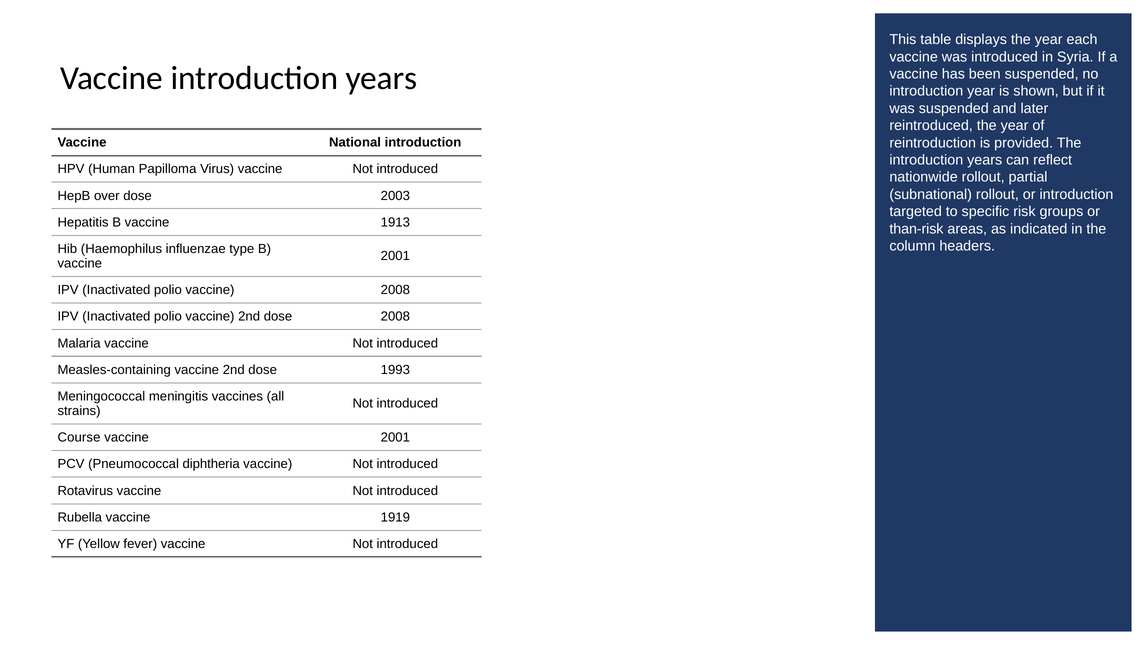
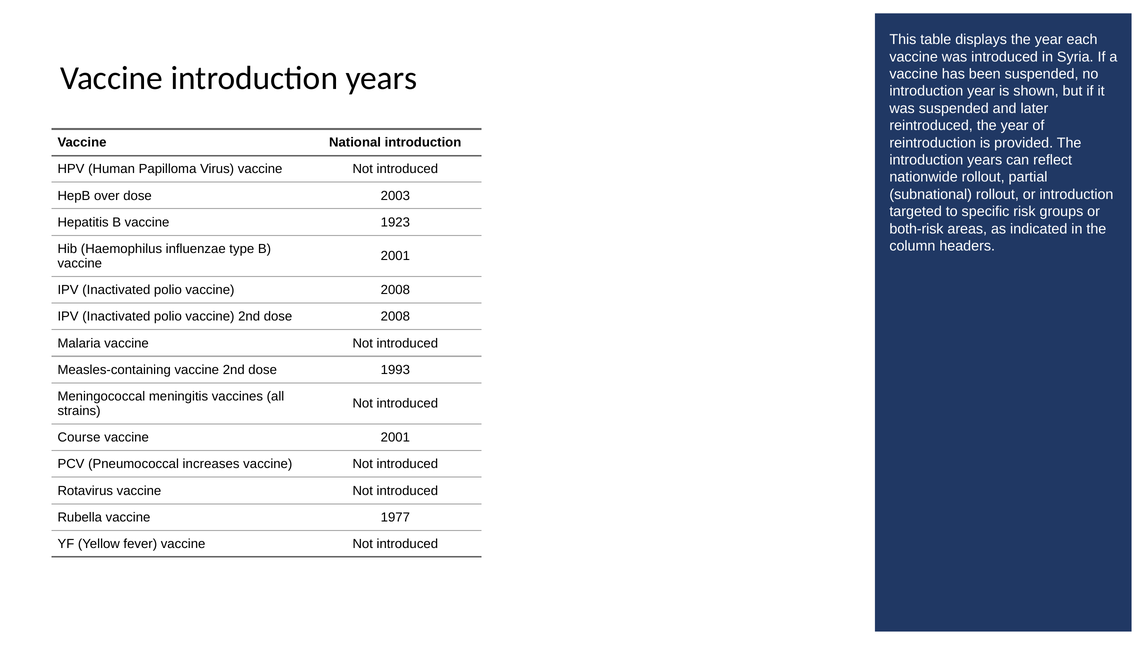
1913: 1913 -> 1923 (395, 222)
than-risk: than-risk -> both-risk (916, 229)
diphtheria: diphtheria -> increases (211, 464)
1919: 1919 -> 1977 (395, 517)
